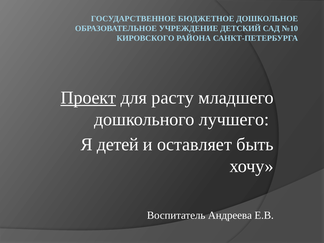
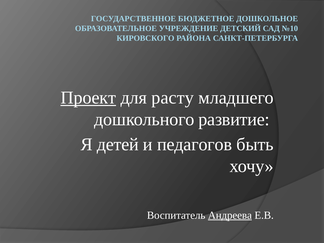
лучшего: лучшего -> развитие (234, 119)
оставляет: оставляет -> педагогов (195, 145)
Андреева underline: none -> present (230, 215)
